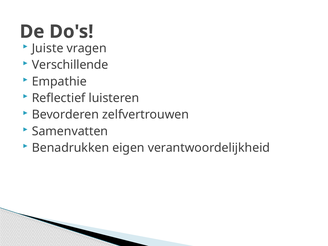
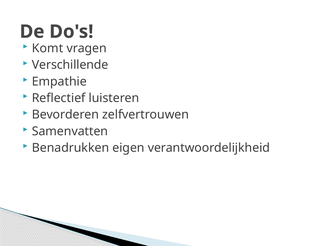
Juiste: Juiste -> Komt (48, 48)
